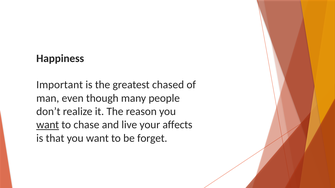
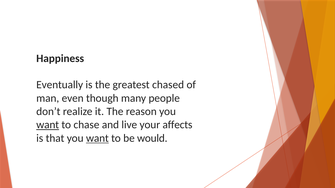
Important: Important -> Eventually (60, 85)
want underline: none -> present (97, 139)
forget: forget -> would (152, 139)
